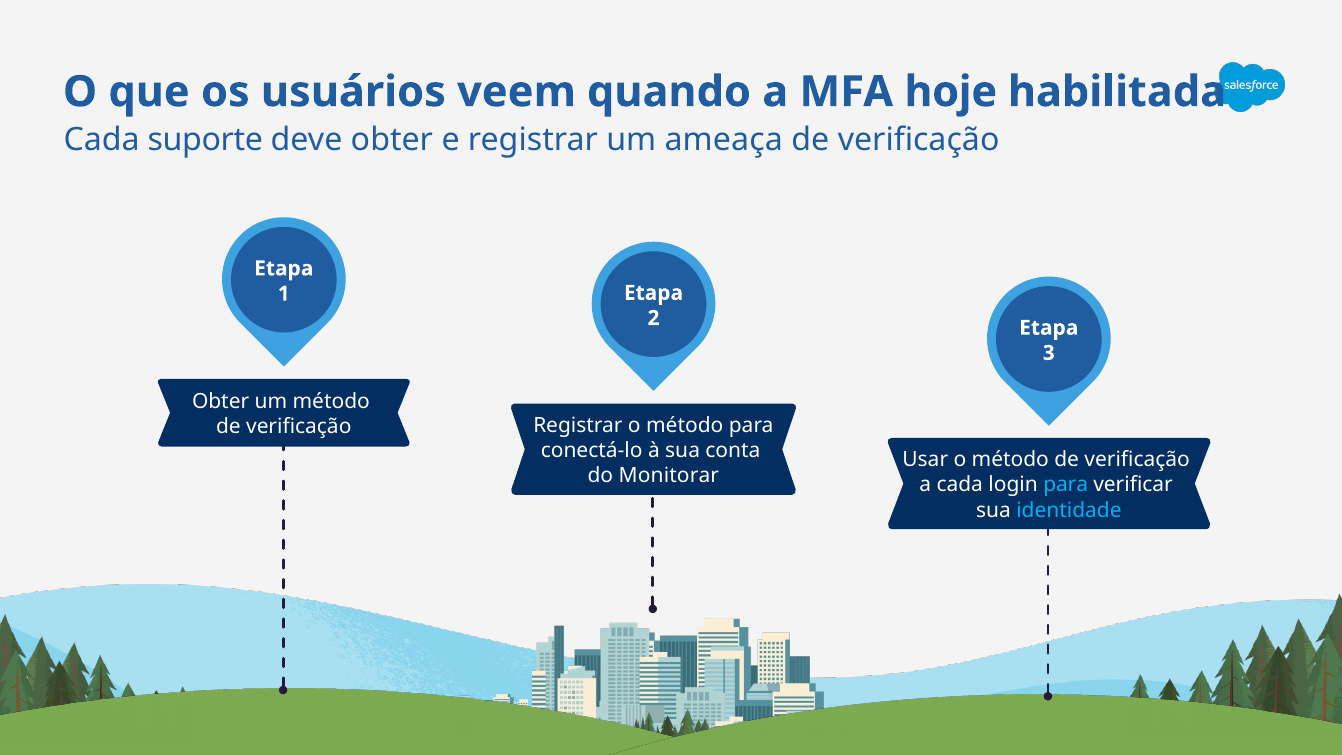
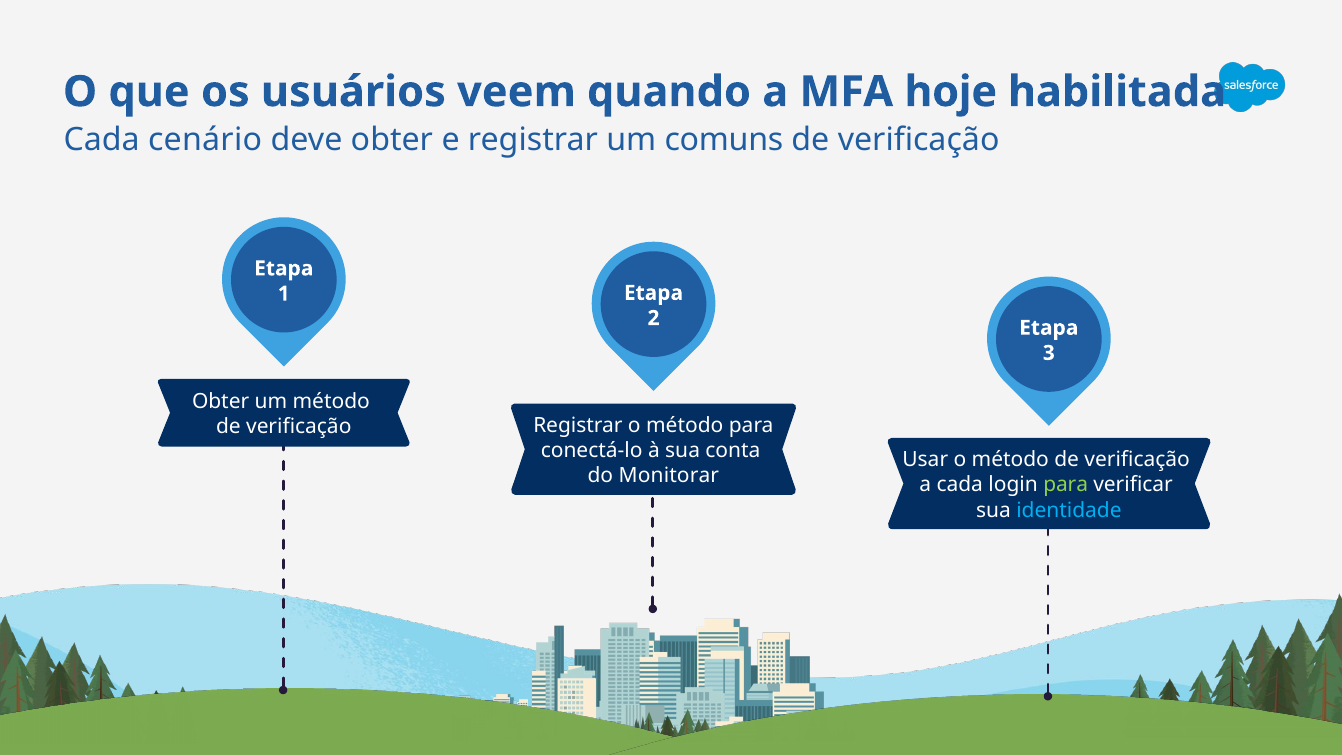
suporte: suporte -> cenário (205, 140)
ameaça: ameaça -> comuns (724, 140)
para colour: light blue -> light green (1066, 485)
